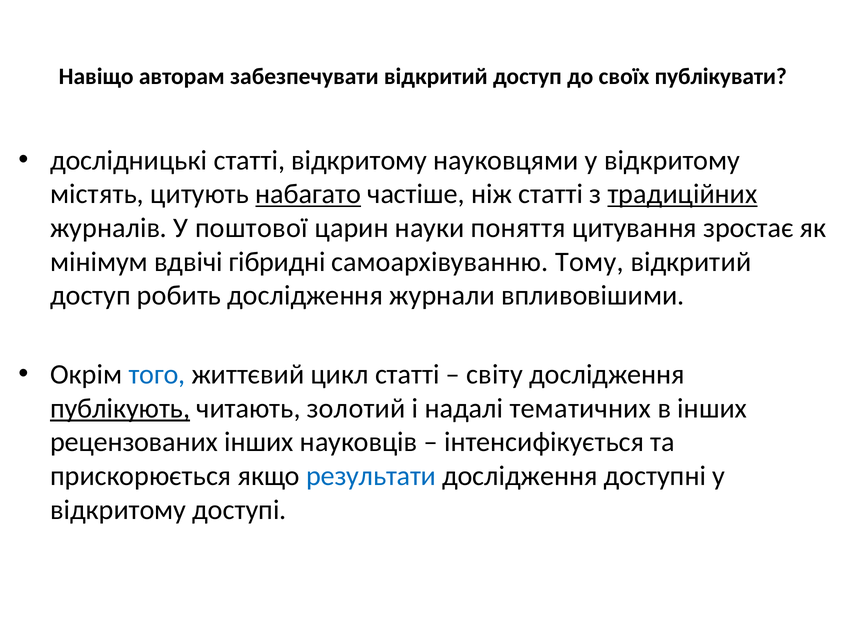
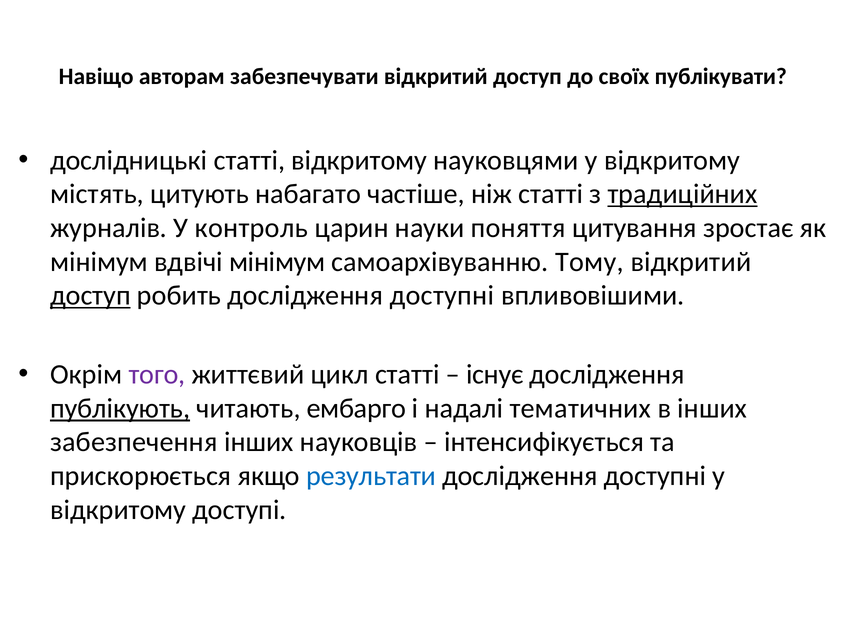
набагато underline: present -> none (308, 194)
поштової: поштової -> контроль (251, 228)
вдвічі гібридні: гібридні -> мінімум (277, 262)
доступ underline: none -> present (90, 296)
робить дослідження журнали: журнали -> доступні (442, 296)
того colour: blue -> purple (157, 375)
світу: світу -> існує (495, 375)
золотий: золотий -> ембарго (356, 409)
рецензованих: рецензованих -> забезпечення (134, 442)
